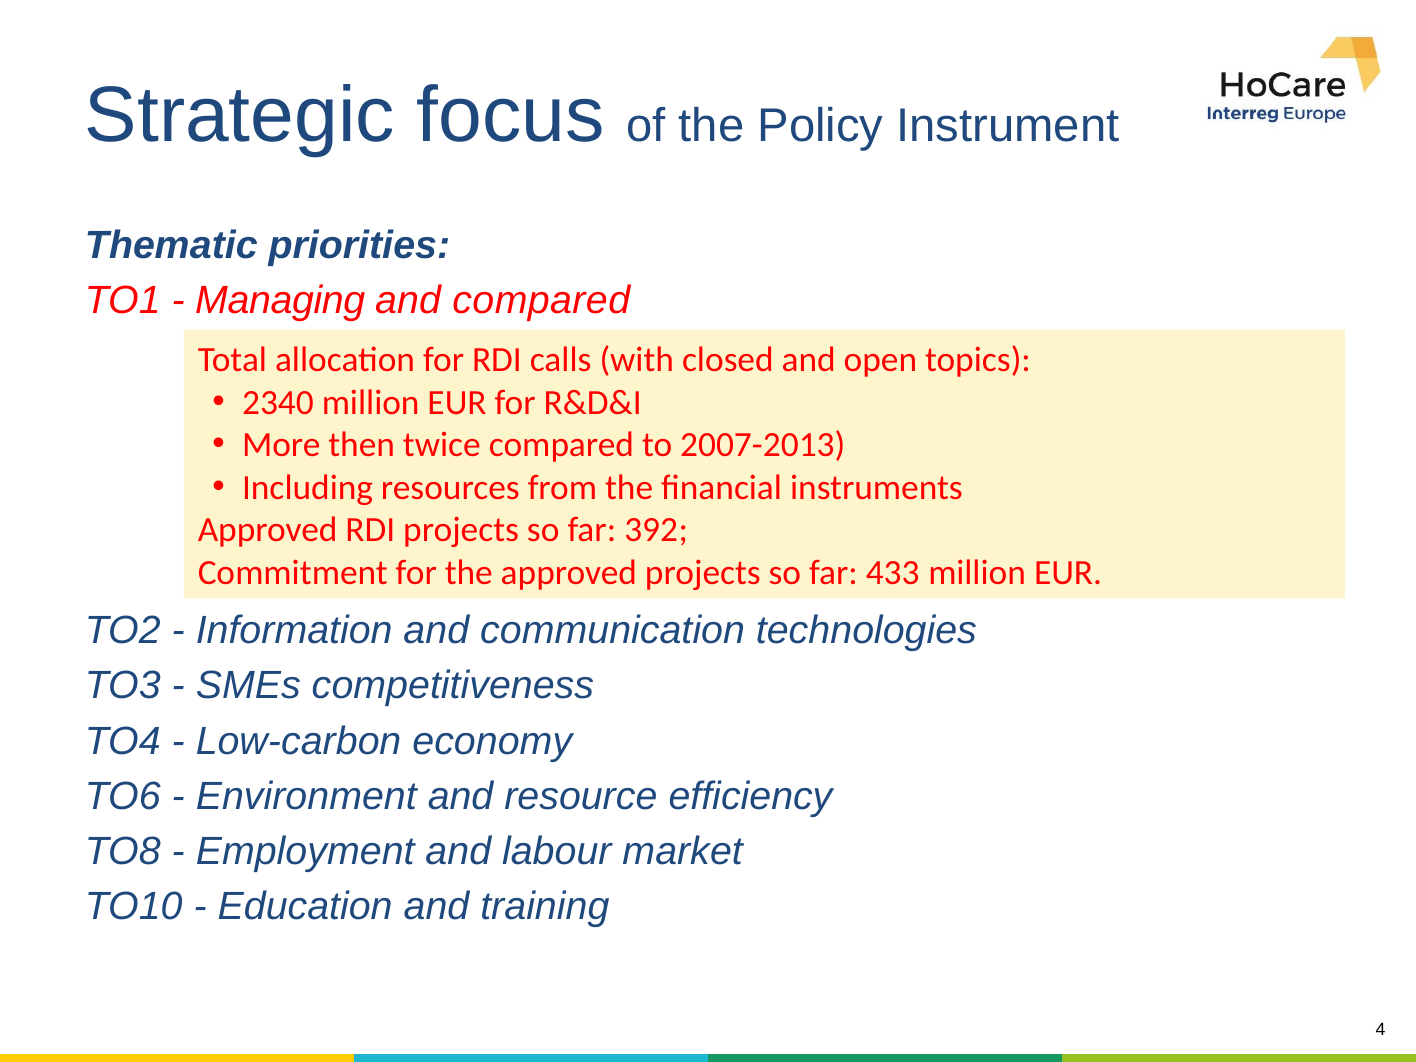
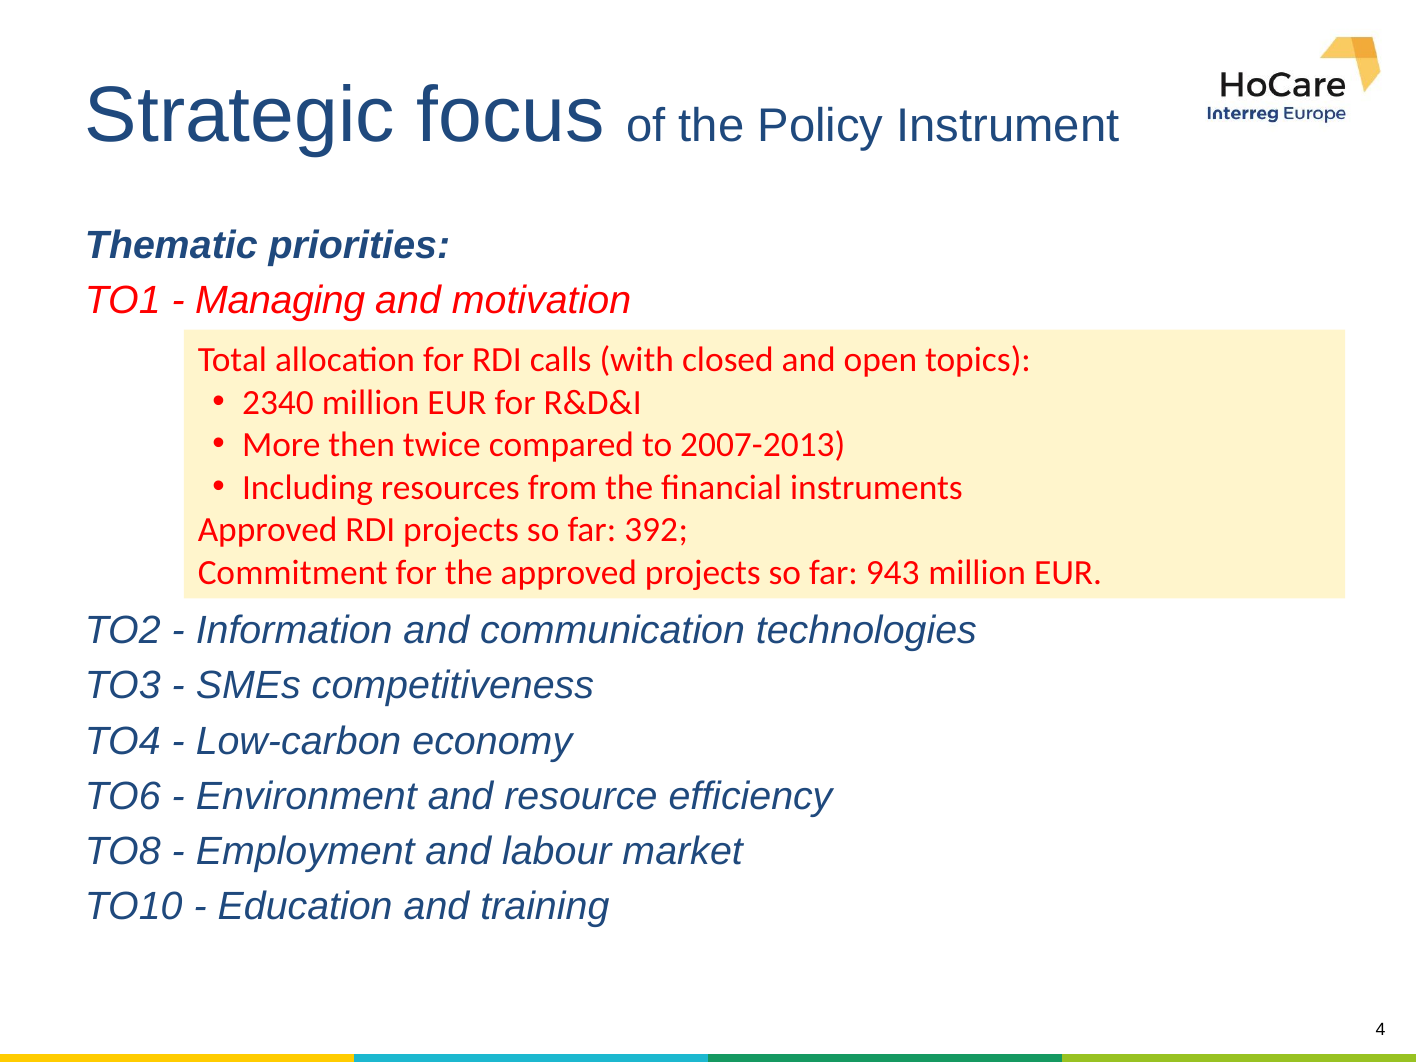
and compared: compared -> motivation (541, 300)
433: 433 -> 943 (893, 573)
